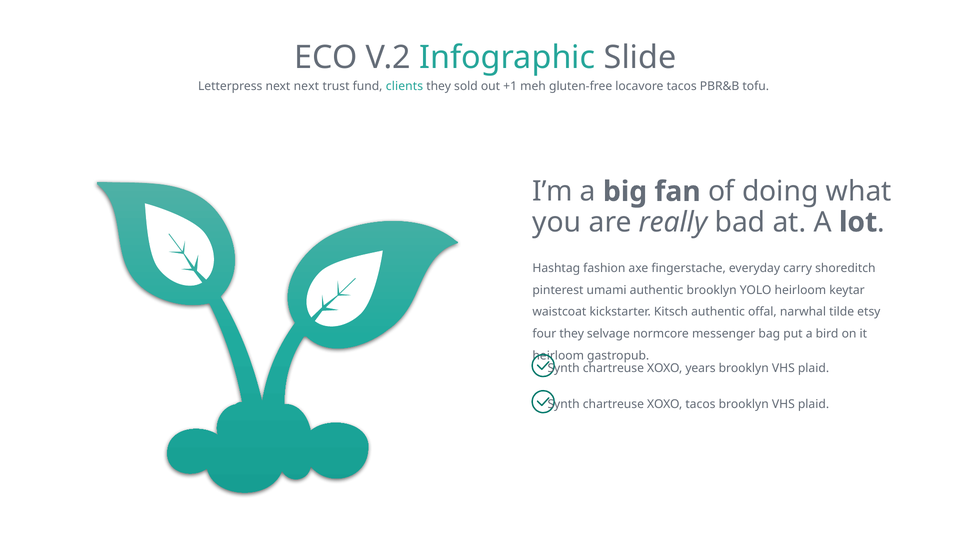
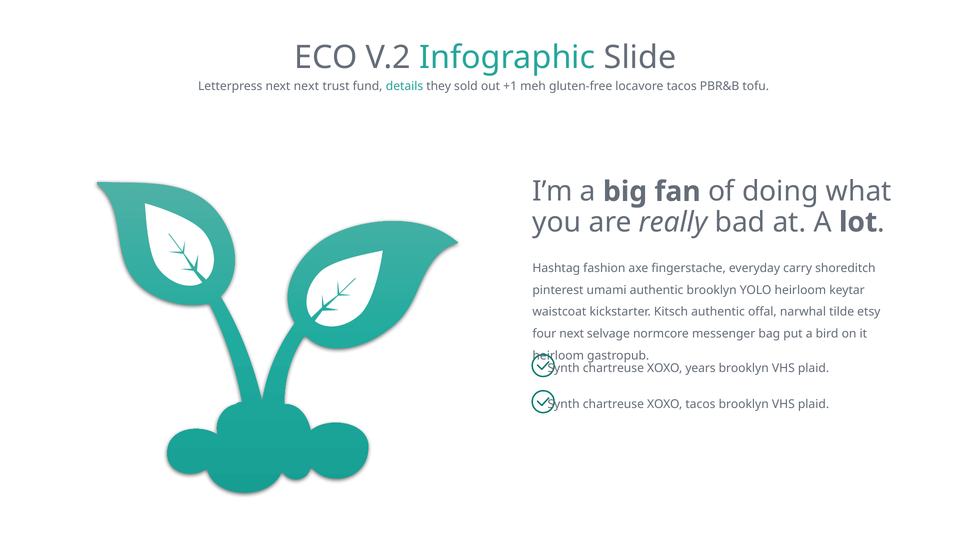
clients: clients -> details (405, 86)
four they: they -> next (572, 334)
